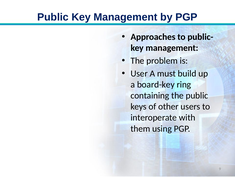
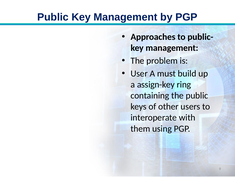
board-key: board-key -> assign-key (156, 84)
